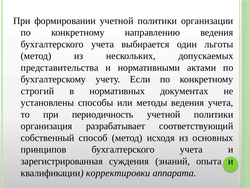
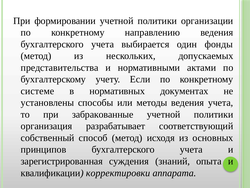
льготы: льготы -> фонды (219, 44)
строгий: строгий -> системе (37, 91)
периодичность: периодичность -> забракованные (103, 114)
